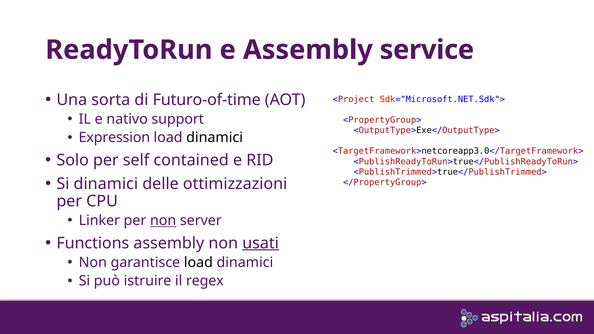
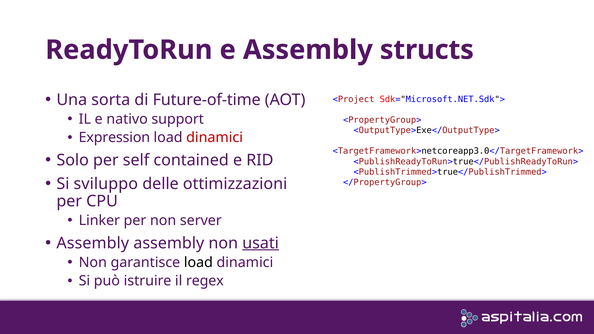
service: service -> structs (427, 50)
Futuro-of-time: Futuro-of-time -> Future-of-time (207, 100)
dinamici colour: black -> red (215, 138)
Si dinamici: dinamici -> sviluppo (106, 184)
non underline: present -> none (163, 221)
Functions: Functions -> Assembly (93, 243)
